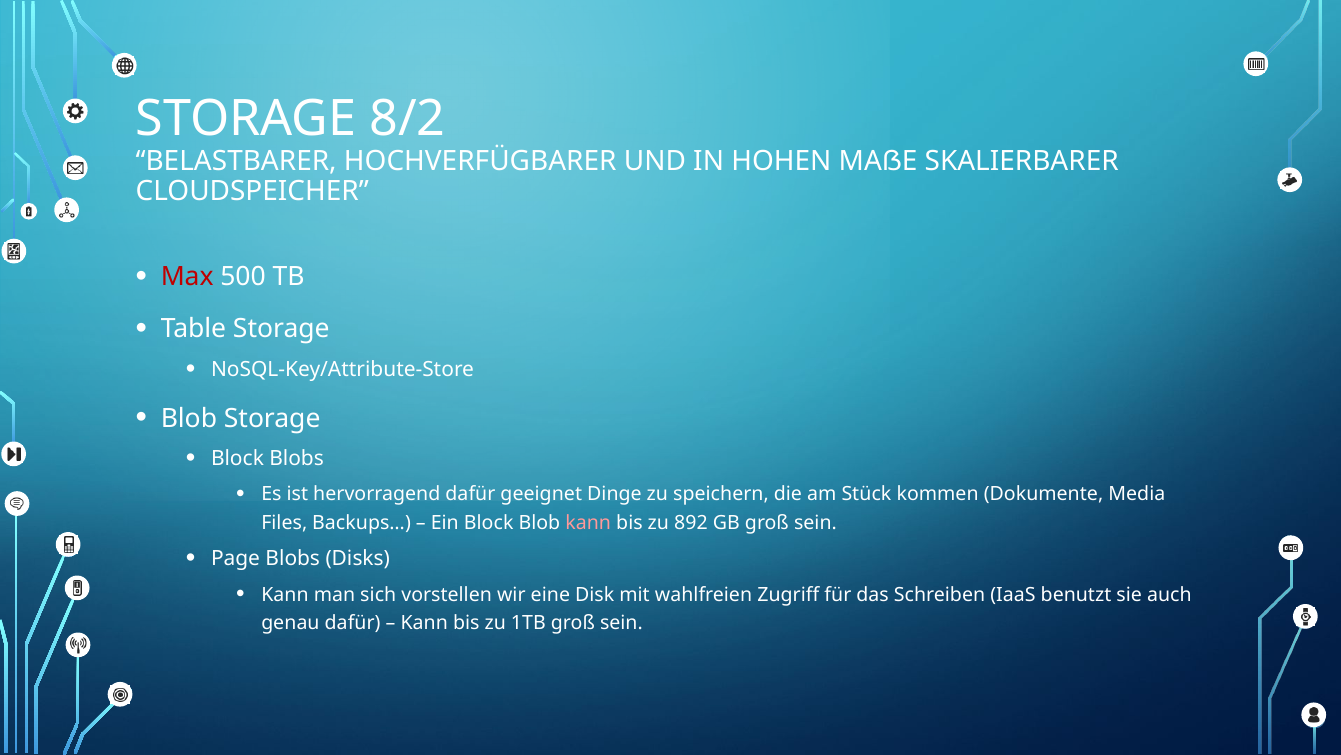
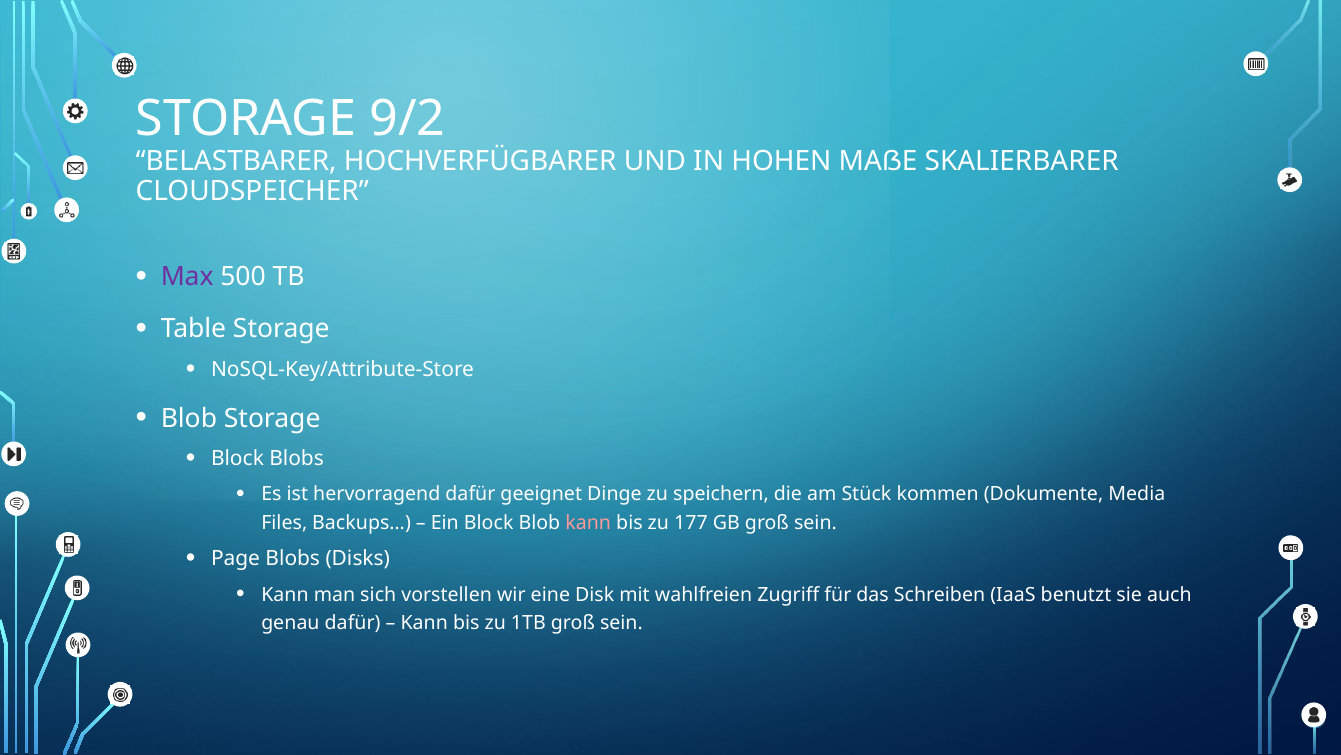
8/2: 8/2 -> 9/2 (407, 119)
Max colour: red -> purple (187, 277)
892: 892 -> 177 (691, 522)
